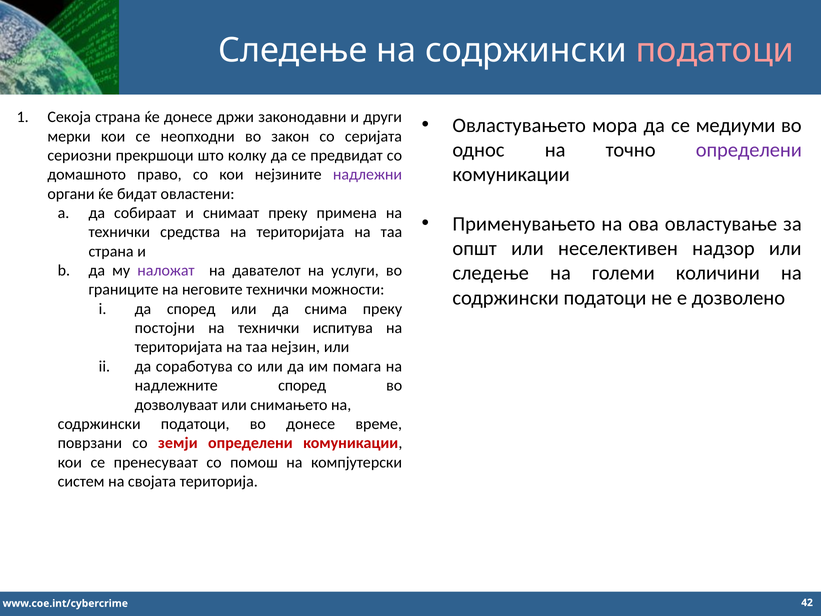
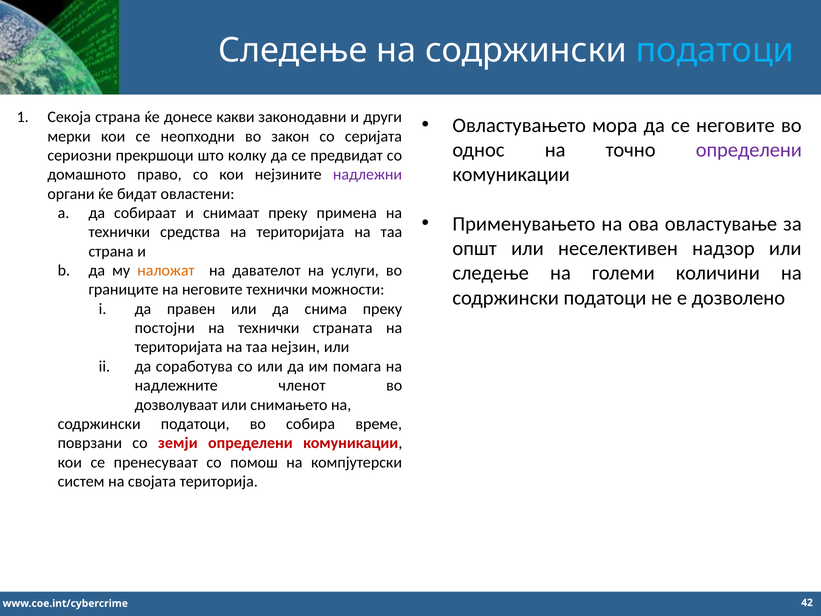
податоци colour: pink -> light blue (715, 50)
држи: држи -> какви (235, 117)
се медиуми: медиуми -> неговите (735, 125)
наложат colour: purple -> orange (166, 270)
да според: според -> правен (191, 309)
испитува: испитува -> страната (343, 328)
надлежните според: според -> членот (302, 385)
во донесе: донесе -> собира (311, 424)
